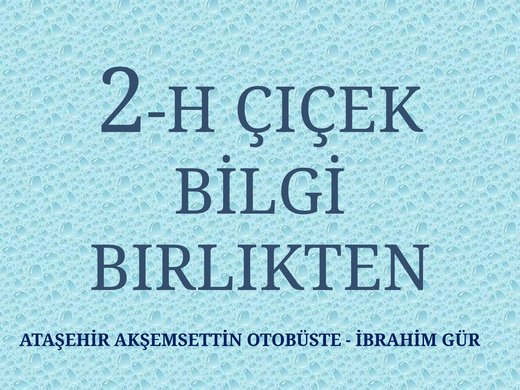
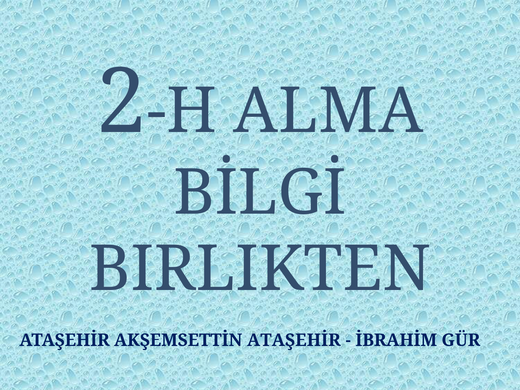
ÇIÇEK: ÇIÇEK -> ALMA (328, 111)
AKŞEMSETTİN OTOBÜSTE: OTOBÜSTE -> ATAŞEHİR (294, 340)
